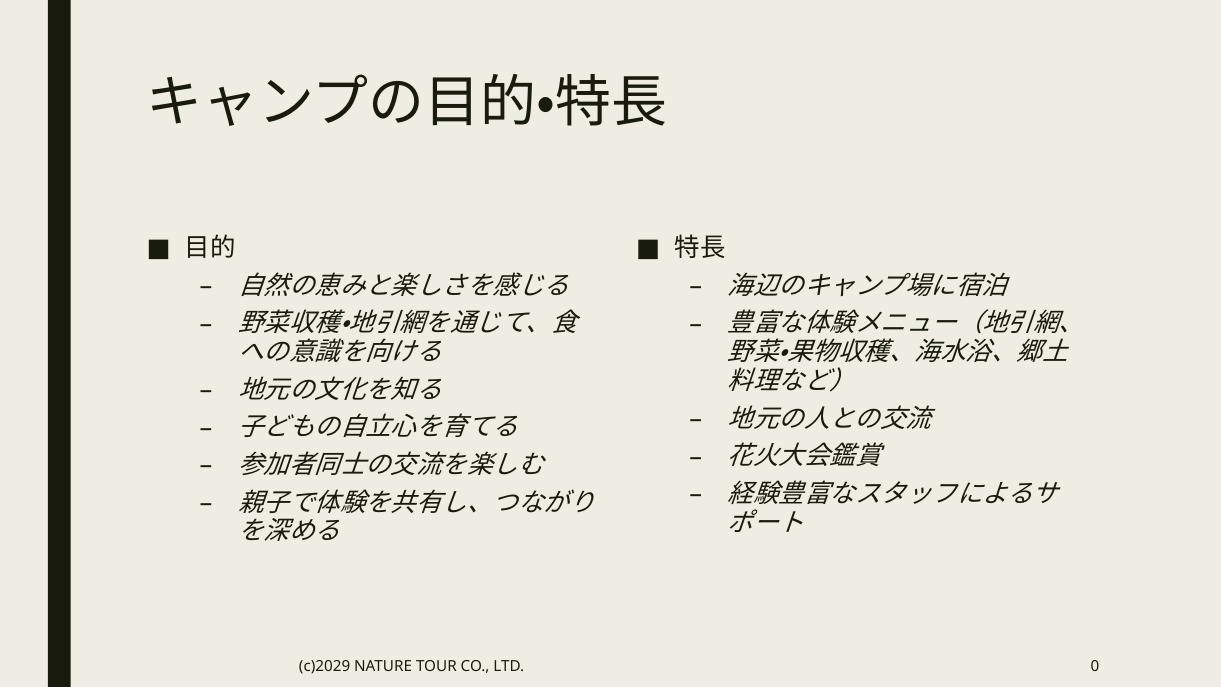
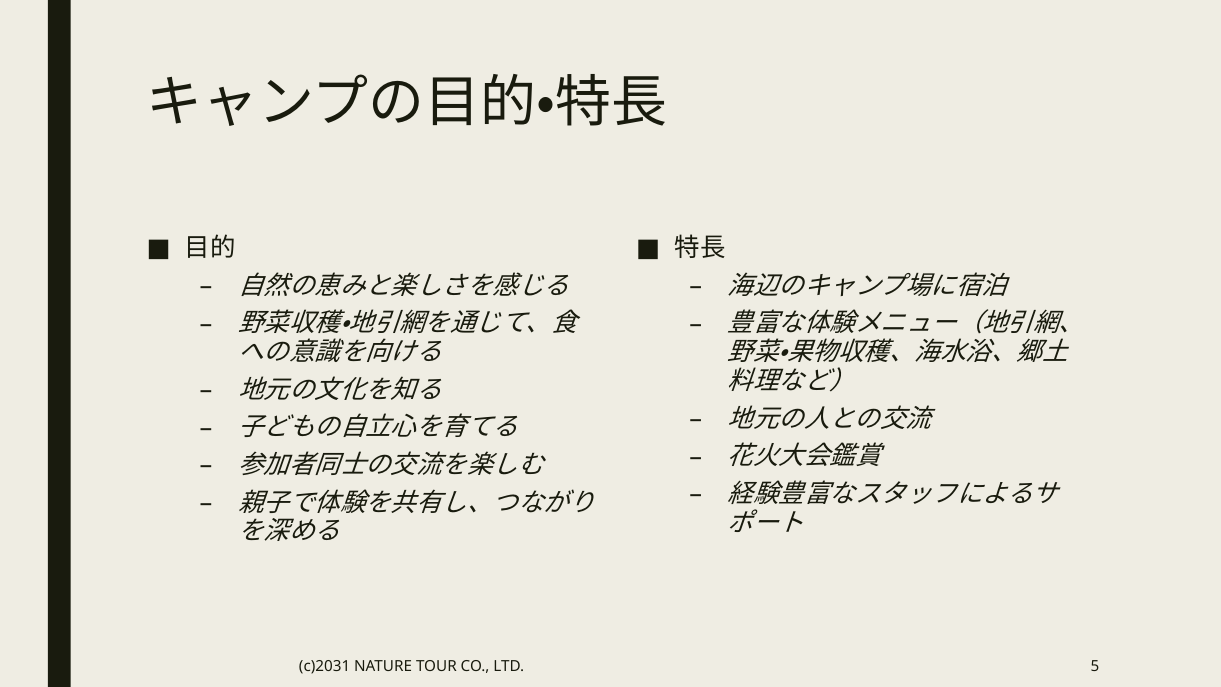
c)2029: c)2029 -> c)2031 (325, 666)
0: 0 -> 5 (1095, 666)
